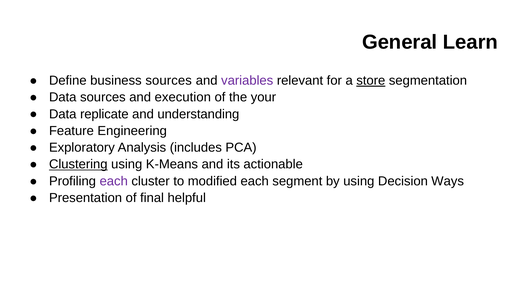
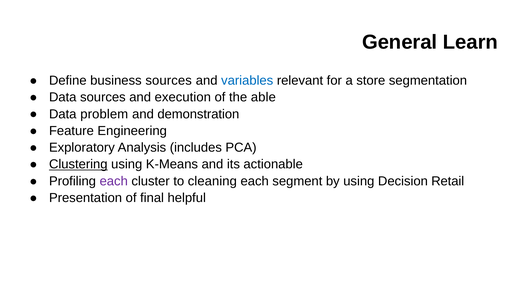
variables colour: purple -> blue (247, 81)
store underline: present -> none (371, 81)
your: your -> able (263, 97)
replicate: replicate -> problem (104, 114)
understanding: understanding -> demonstration (198, 114)
modified: modified -> cleaning (212, 181)
Ways: Ways -> Retail (448, 181)
